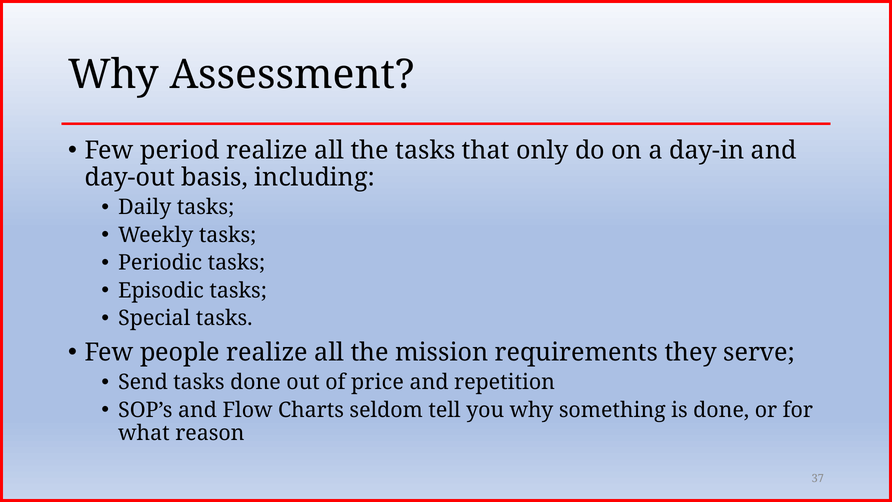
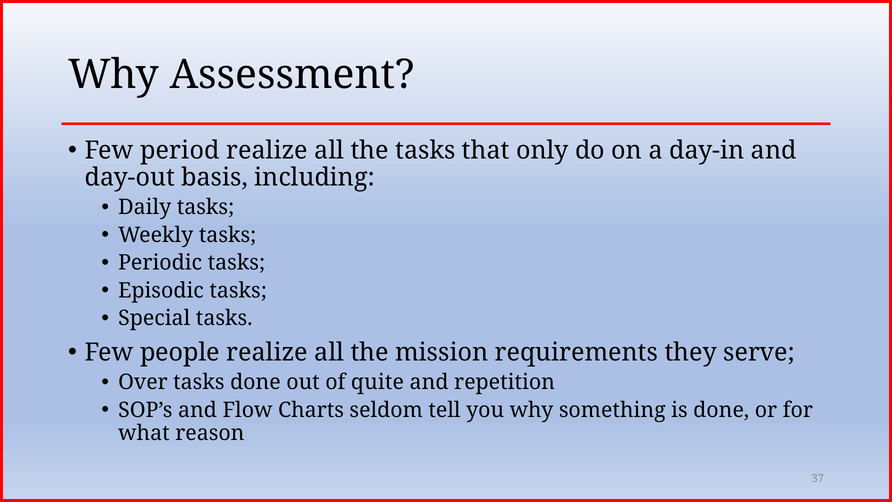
Send: Send -> Over (143, 382)
price: price -> quite (377, 382)
